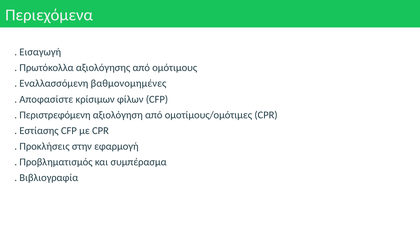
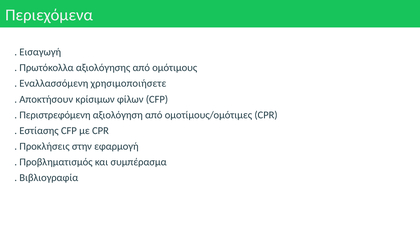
βαθμονομημένες: βαθμονομημένες -> χρησιμοποιήσετε (129, 84)
Αποφασίστε: Αποφασίστε -> Αποκτήσουν (46, 99)
